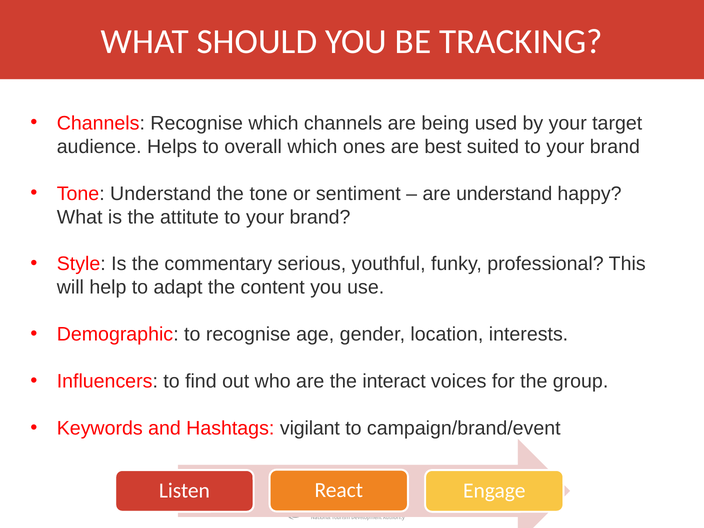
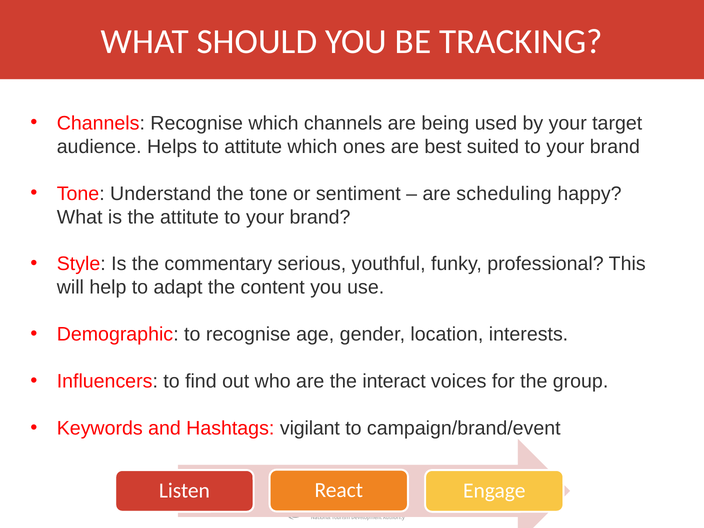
to overall: overall -> attitute (253, 147)
are understand: understand -> scheduling (504, 194)
